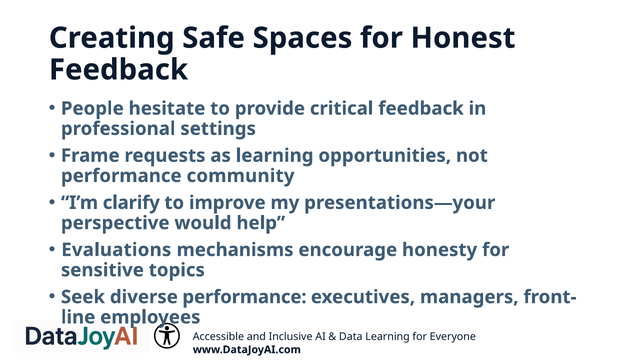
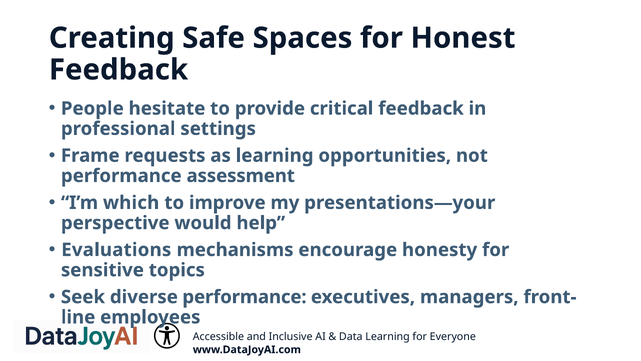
community: community -> assessment (241, 176)
clarify: clarify -> which (131, 203)
